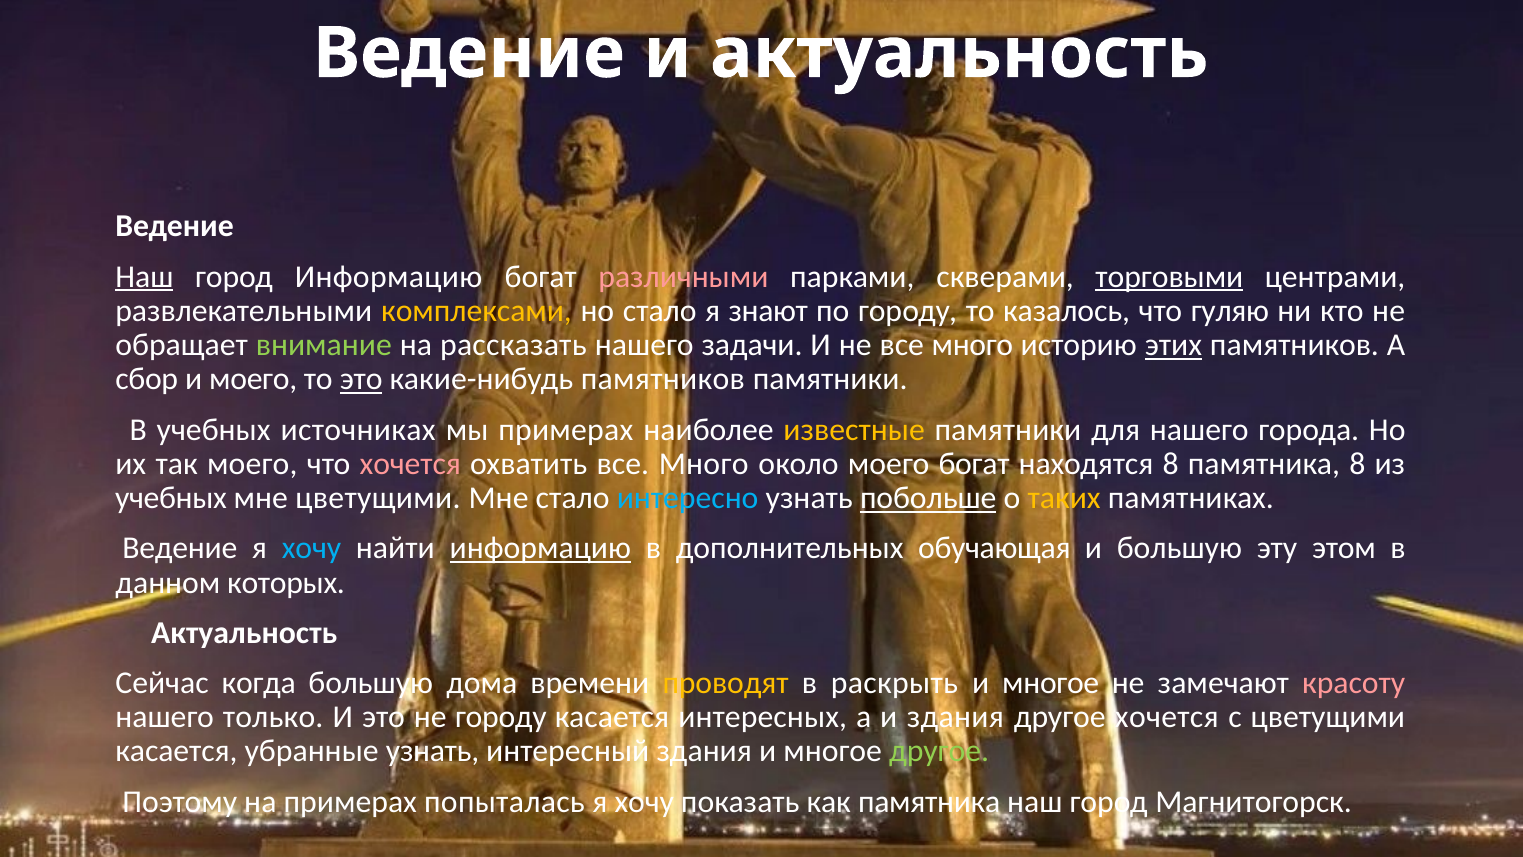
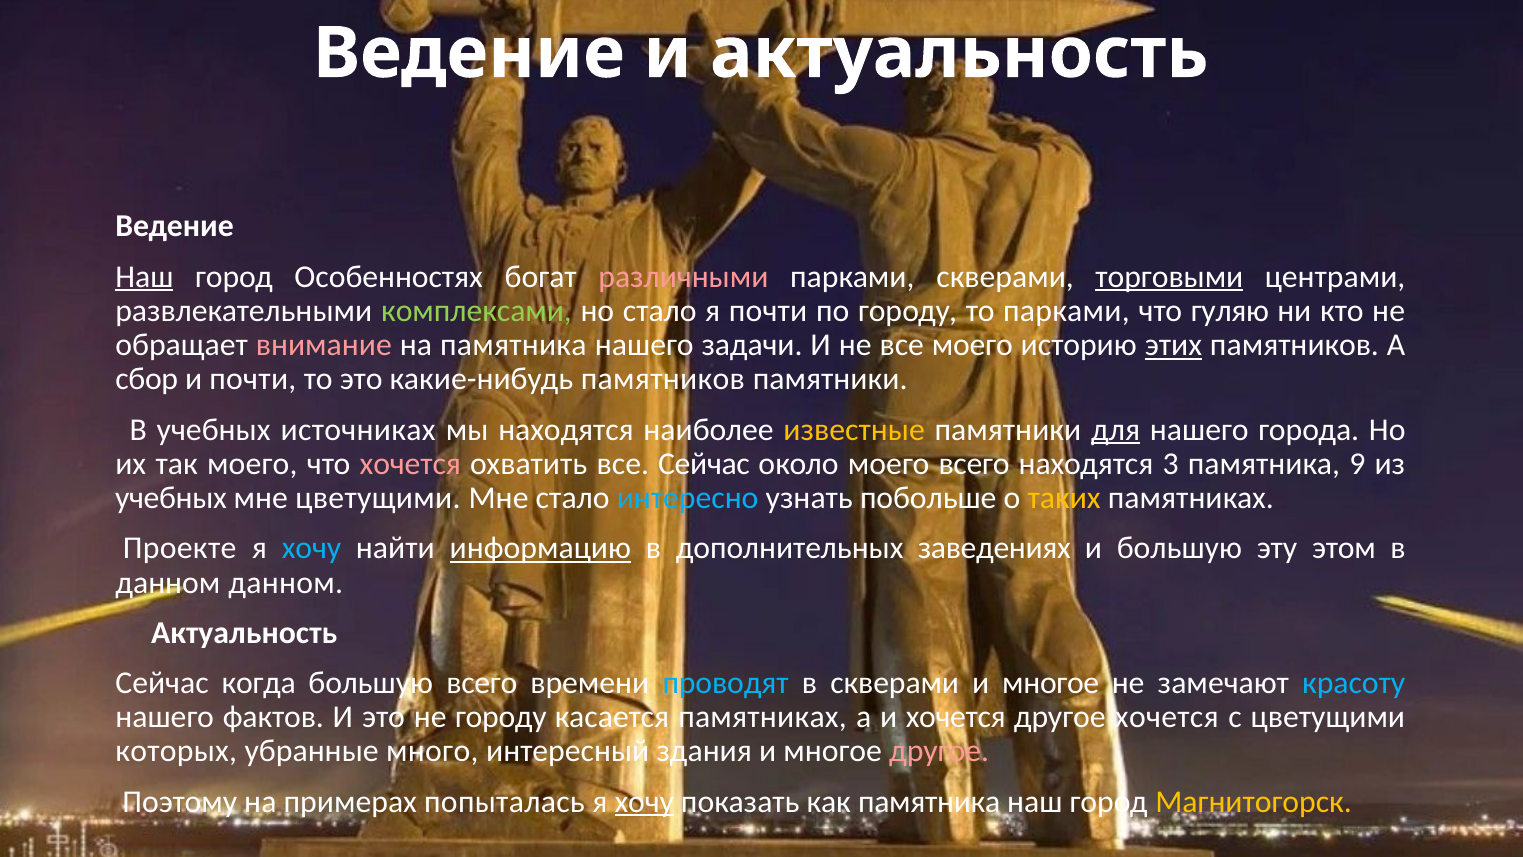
город Информацию: Информацию -> Особенностях (389, 276)
комплексами colour: yellow -> light green (477, 311)
я знают: знают -> почти (768, 311)
то казалось: казалось -> парками (1066, 311)
внимание colour: light green -> pink (324, 345)
на рассказать: рассказать -> памятника (513, 345)
не все много: много -> моего (972, 345)
и моего: моего -> почти (253, 379)
это underline: present -> none (361, 379)
мы примерах: примерах -> находятся (566, 429)
для underline: none -> present (1116, 429)
охватить все Много: Много -> Сейчас (704, 464)
моего богат: богат -> всего (974, 464)
находятся 8: 8 -> 3 (1171, 464)
памятника 8: 8 -> 9 (1357, 464)
побольше underline: present -> none (928, 498)
Ведение: Ведение -> Проекте (180, 548)
обучающая: обучающая -> заведениях (994, 548)
данном которых: которых -> данном (286, 582)
большую дома: дома -> всего (482, 683)
проводят colour: yellow -> light blue (726, 683)
в раскрыть: раскрыть -> скверами (895, 683)
красоту colour: pink -> light blue (1354, 683)
только: только -> фактов (273, 717)
касается интересных: интересных -> памятниках (763, 717)
и здания: здания -> хочется (956, 717)
касается: касается -> которых (176, 751)
убранные узнать: узнать -> много (432, 751)
другое colour: light green -> pink (939, 751)
хочу underline: none -> present (644, 801)
Магнитогорск colour: white -> yellow (1254, 801)
